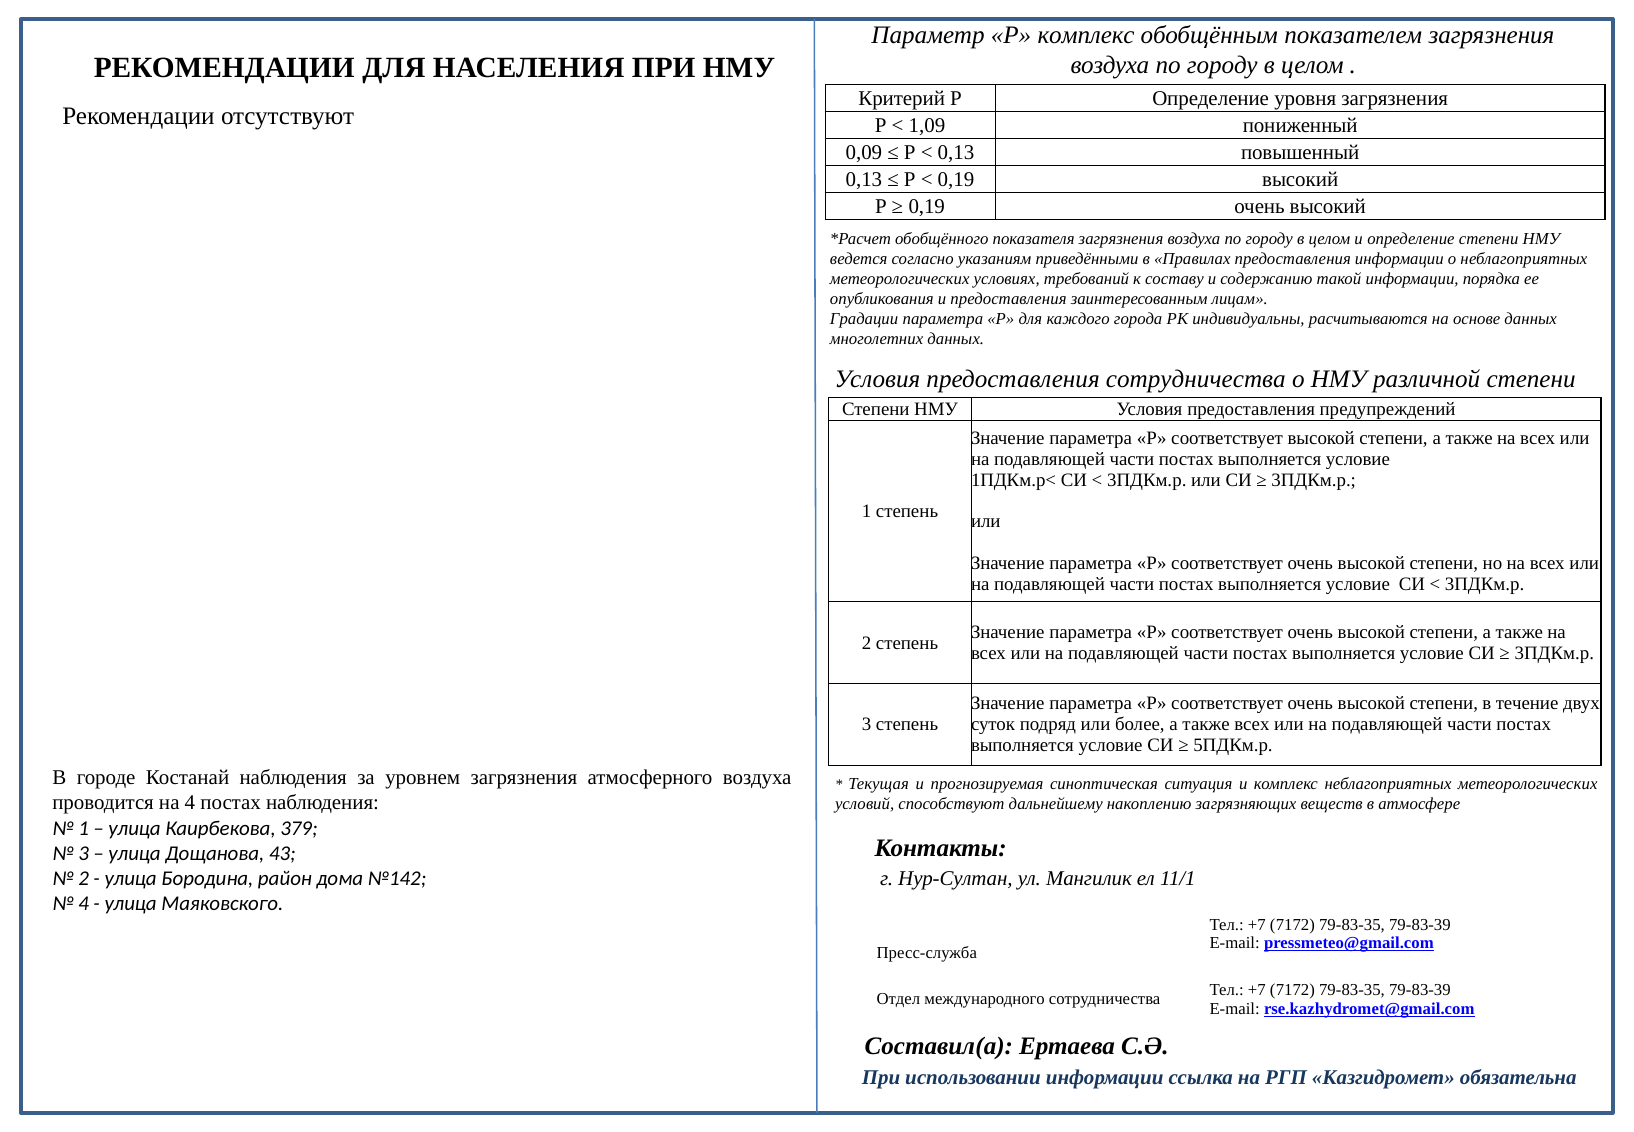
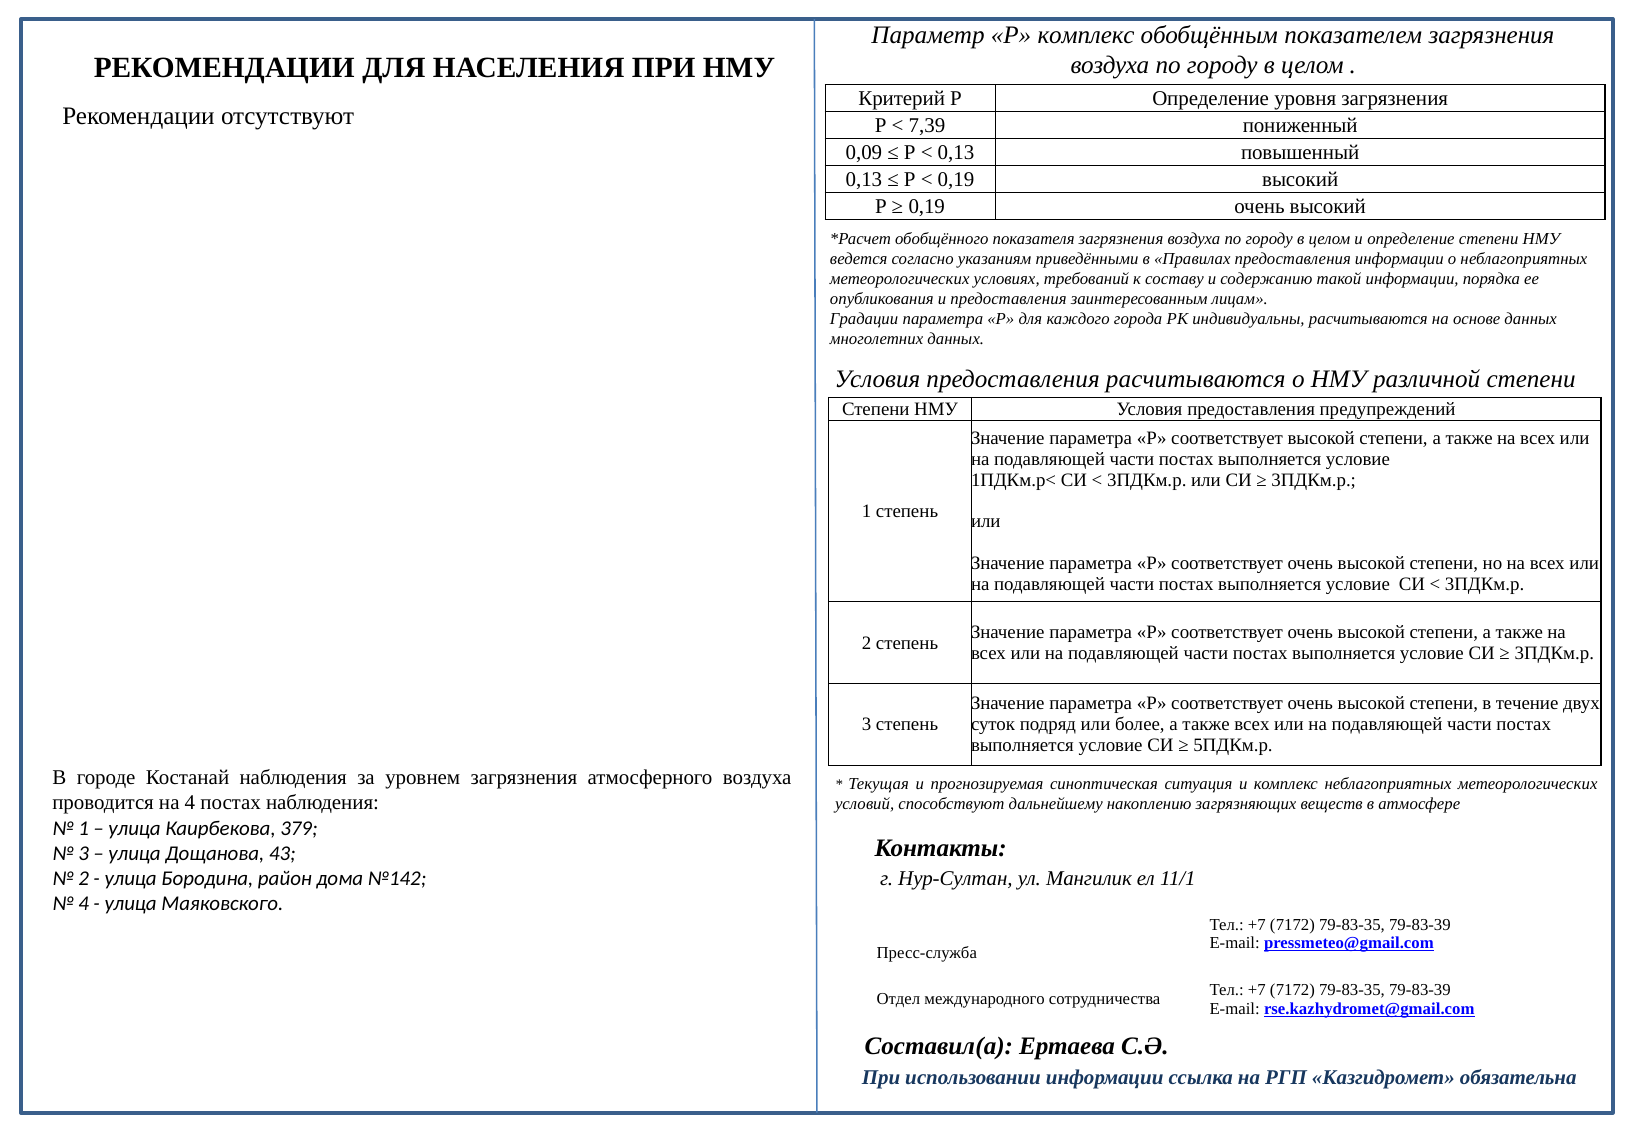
1,09: 1,09 -> 7,39 (927, 125)
предоставления сотрудничества: сотрудничества -> расчитываются (1196, 379)
